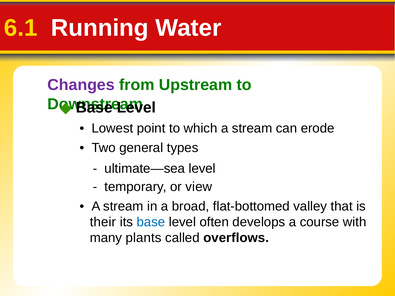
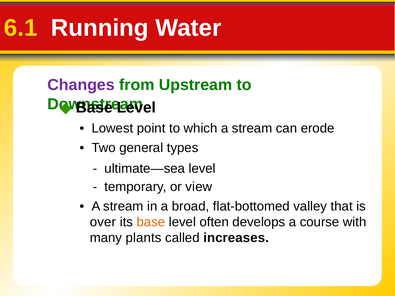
their: their -> over (103, 222)
base colour: blue -> orange (151, 222)
overflows: overflows -> increases (236, 238)
